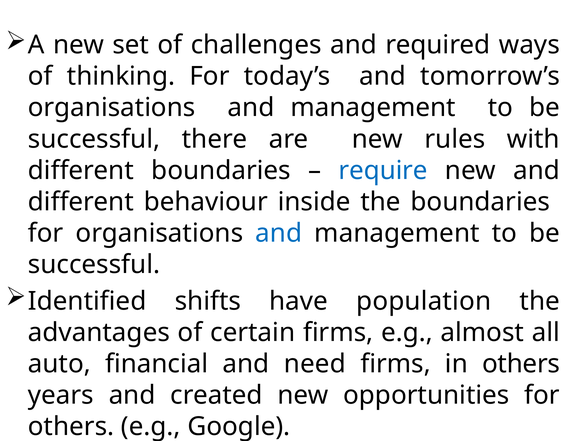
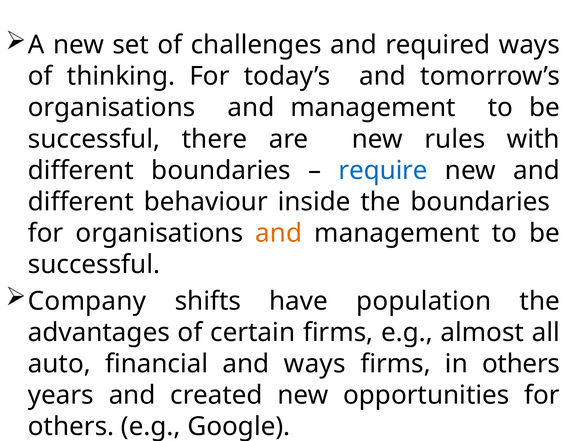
and colour: blue -> orange (279, 233)
Identified: Identified -> Company (87, 301)
and need: need -> ways (315, 363)
